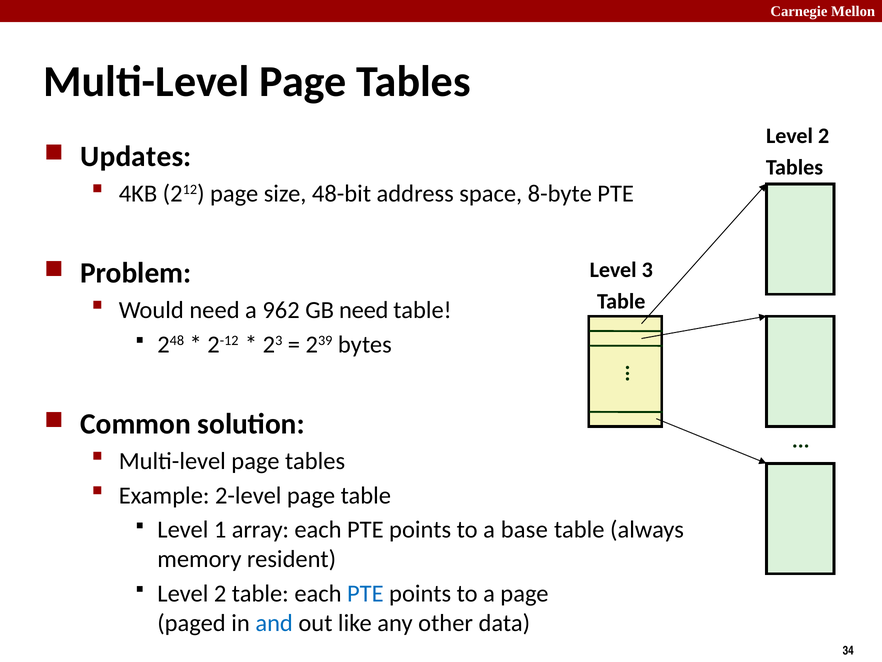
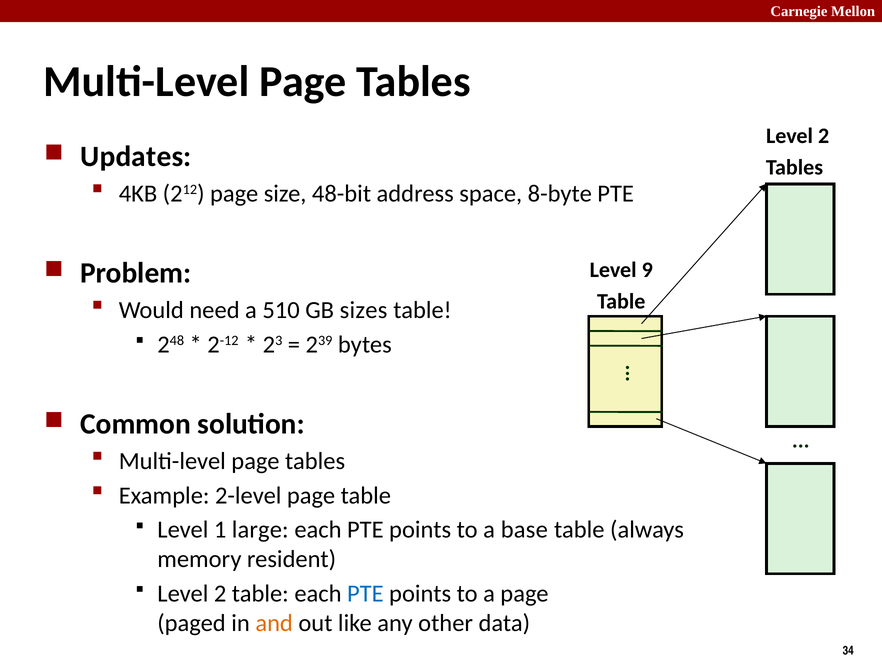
3: 3 -> 9 (647, 270)
962: 962 -> 510 (281, 310)
GB need: need -> sizes (364, 310)
array: array -> large (260, 529)
and colour: blue -> orange (274, 623)
